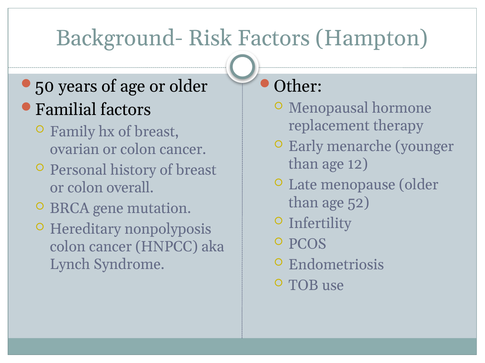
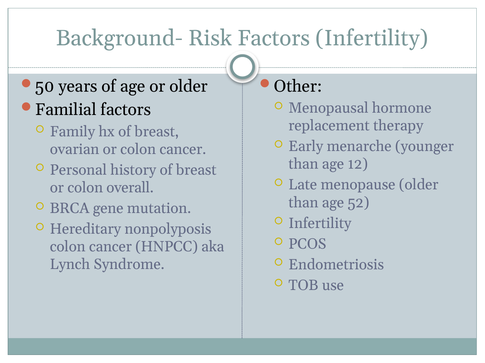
Factors Hampton: Hampton -> Infertility (372, 38)
